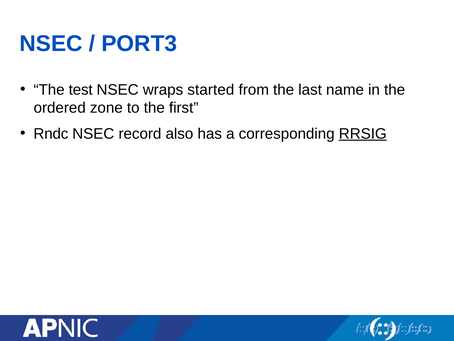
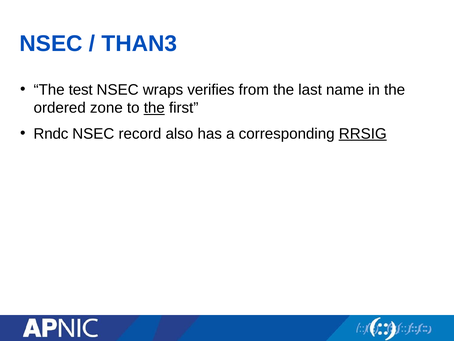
PORT3: PORT3 -> THAN3 (139, 44)
started: started -> verifies (211, 90)
the underline: none -> present (154, 108)
